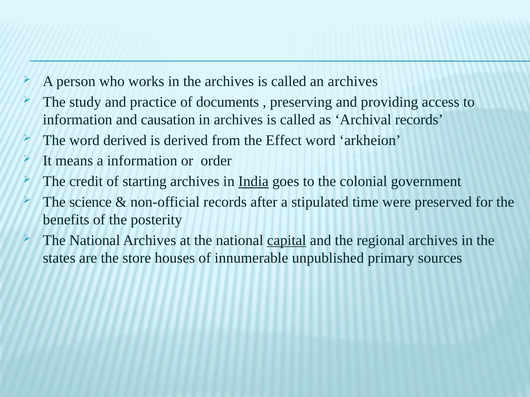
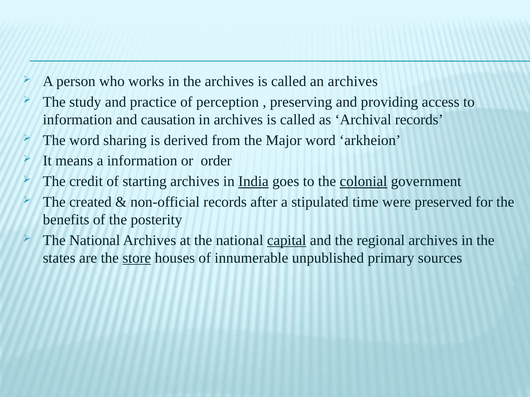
documents: documents -> perception (228, 102)
word derived: derived -> sharing (125, 140)
Effect: Effect -> Major (284, 140)
colonial underline: none -> present (363, 182)
science: science -> created (90, 202)
store underline: none -> present (137, 258)
